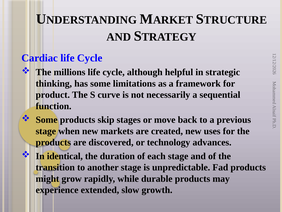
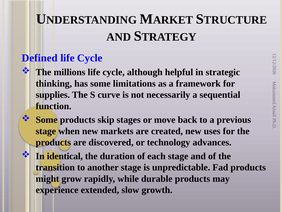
Cardiac: Cardiac -> Defined (40, 58)
product: product -> supplies (53, 95)
